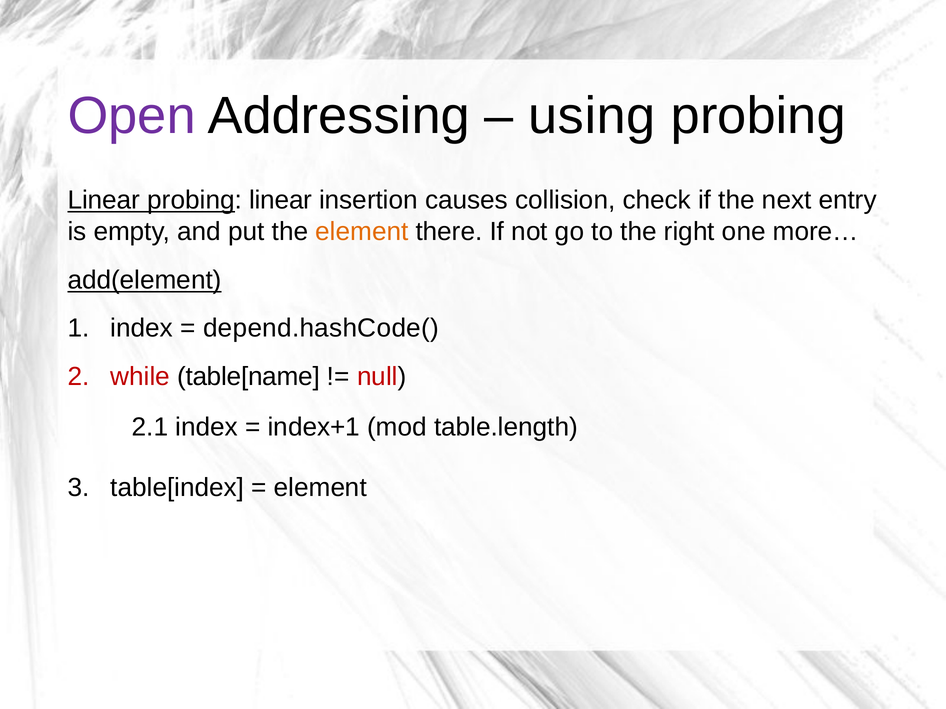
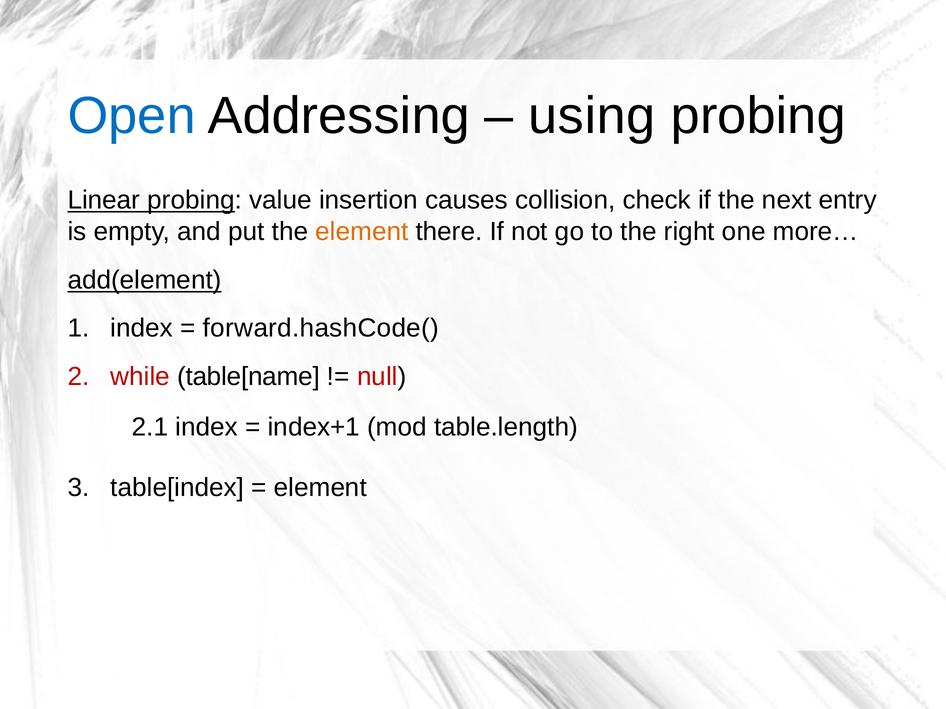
Open colour: purple -> blue (132, 116)
Linear probing linear: linear -> value (281, 200)
depend.hashCode(: depend.hashCode( -> forward.hashCode( (321, 329)
